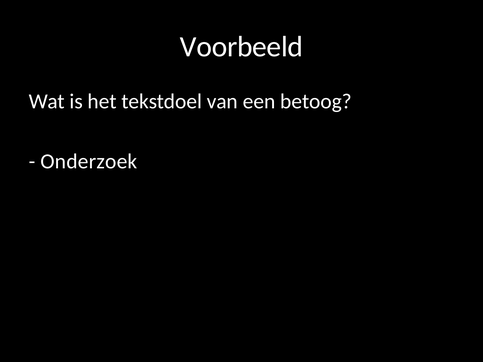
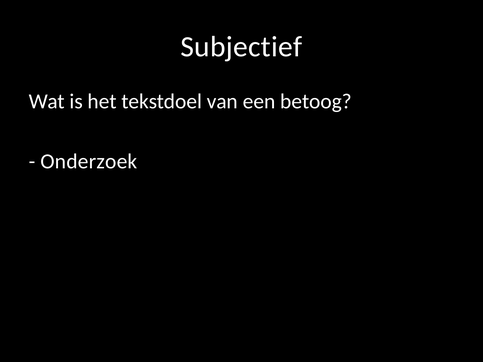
Voorbeeld: Voorbeeld -> Subjectief (241, 47)
